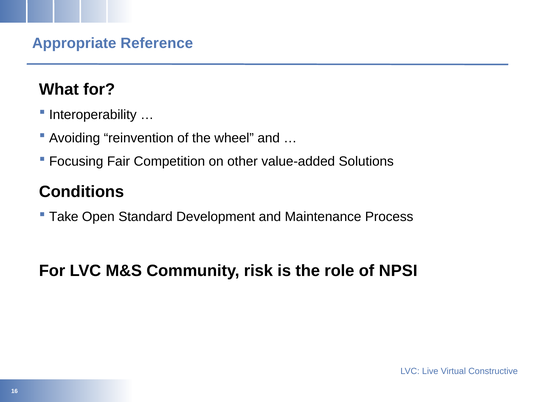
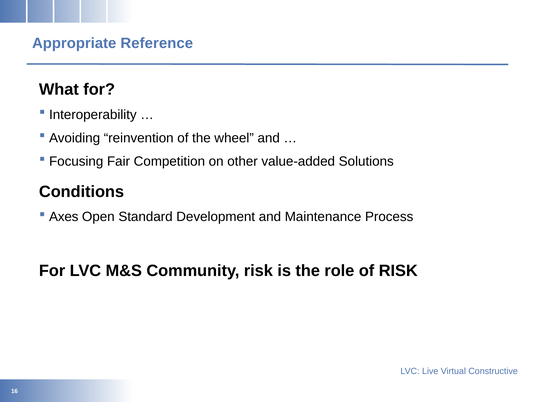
Take: Take -> Axes (64, 216)
of NPSI: NPSI -> RISK (398, 270)
